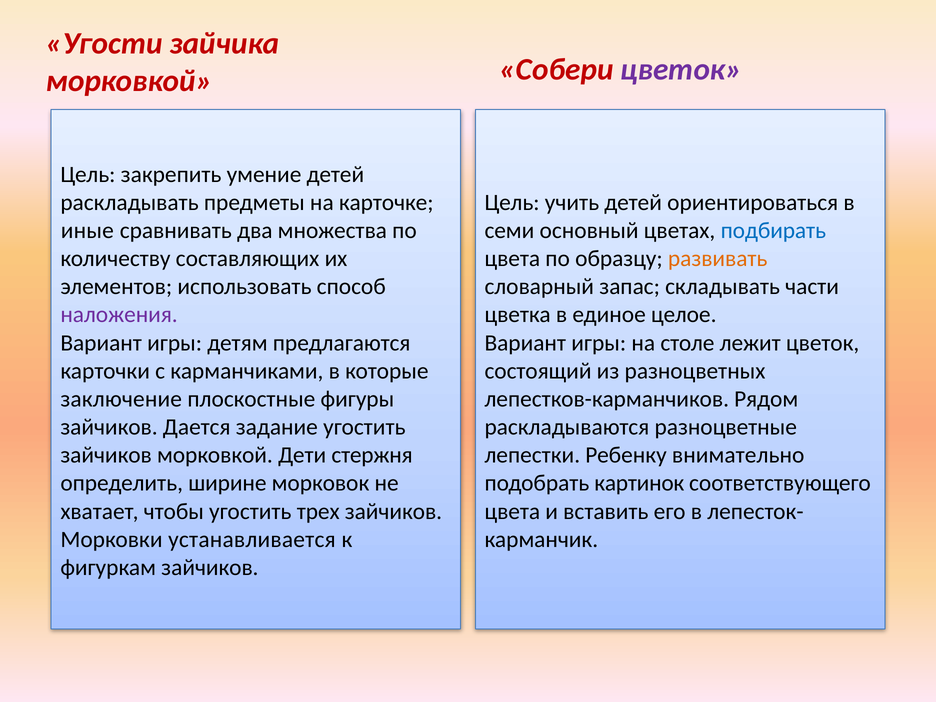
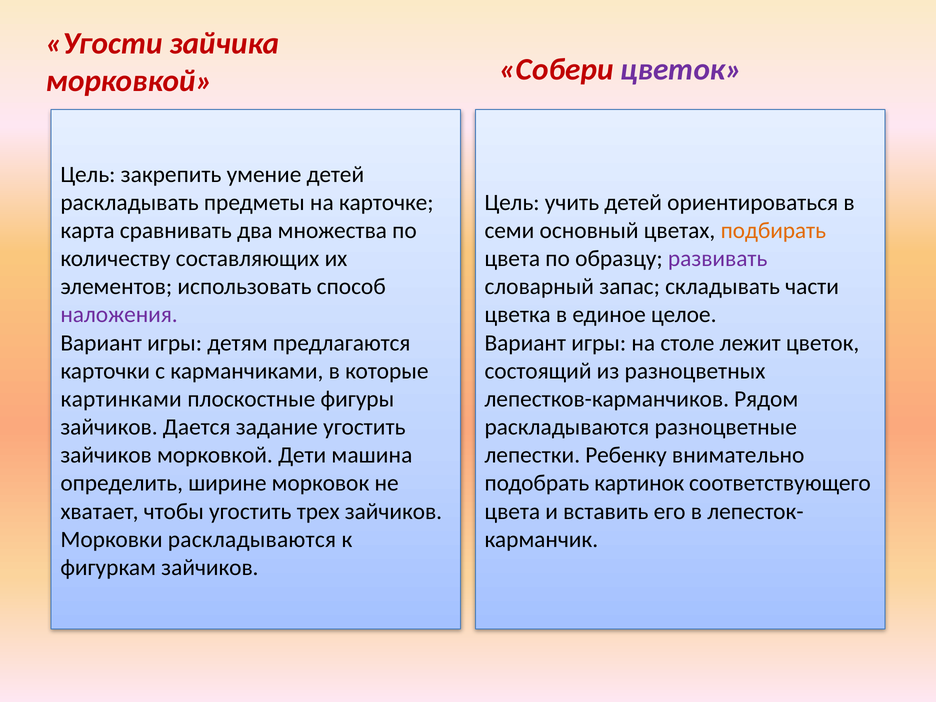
иные: иные -> карта (88, 231)
подбирать colour: blue -> orange (773, 231)
развивать colour: orange -> purple (718, 259)
заключение: заключение -> картинками (121, 399)
стержня: стержня -> машина (372, 455)
Морковки устанавливается: устанавливается -> раскладываются (252, 539)
